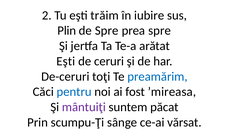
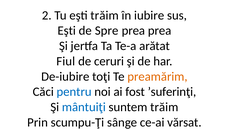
Plin: Plin -> Eşti (67, 31)
prea spre: spre -> prea (160, 31)
Eşti: Eşti -> Fiul (66, 61)
De-ceruri: De-ceruri -> De-iubire (65, 76)
preamărim colour: blue -> orange (157, 76)
’mireasa: ’mireasa -> ’suferinţi (172, 92)
mântuiţi colour: purple -> blue (84, 107)
suntem păcat: păcat -> trăim (164, 107)
